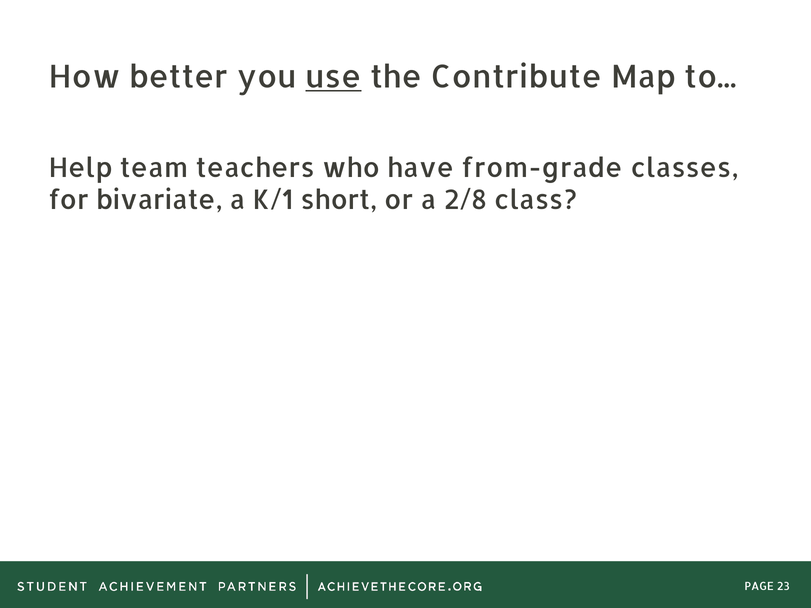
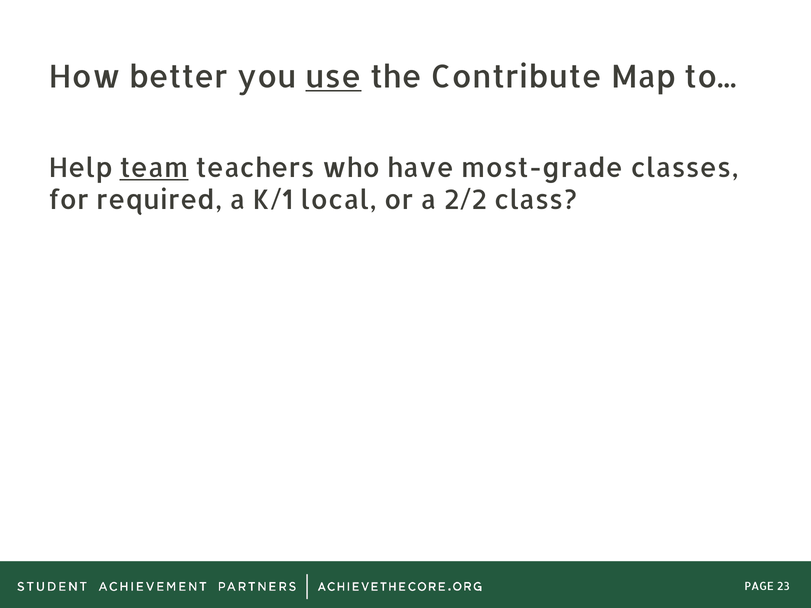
team underline: none -> present (154, 168)
from-grade: from-grade -> most-grade (542, 168)
bivariate: bivariate -> required (159, 201)
short: short -> local (339, 201)
2/8: 2/8 -> 2/2 (466, 201)
